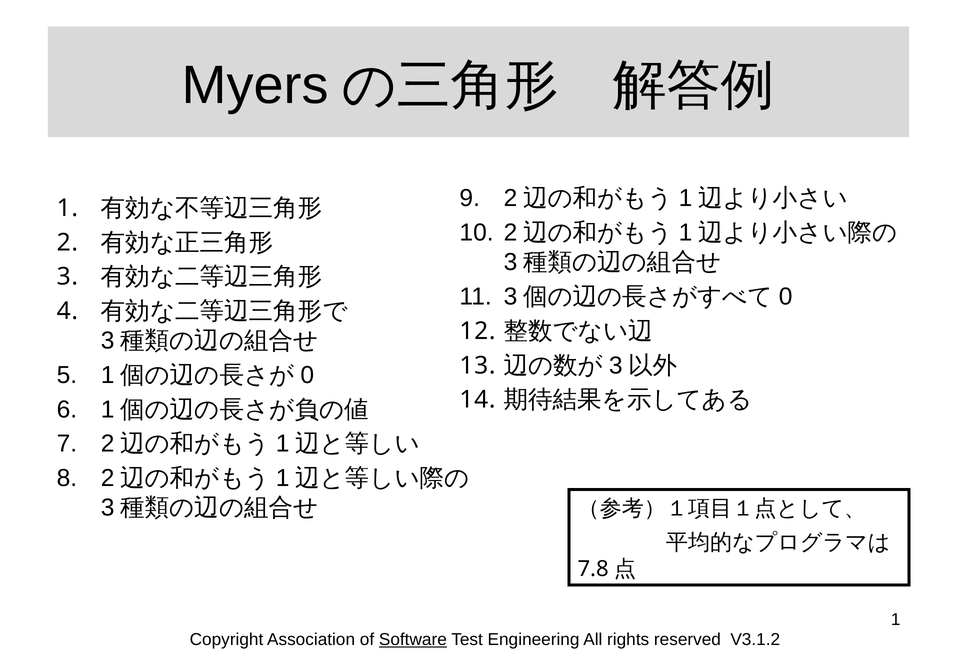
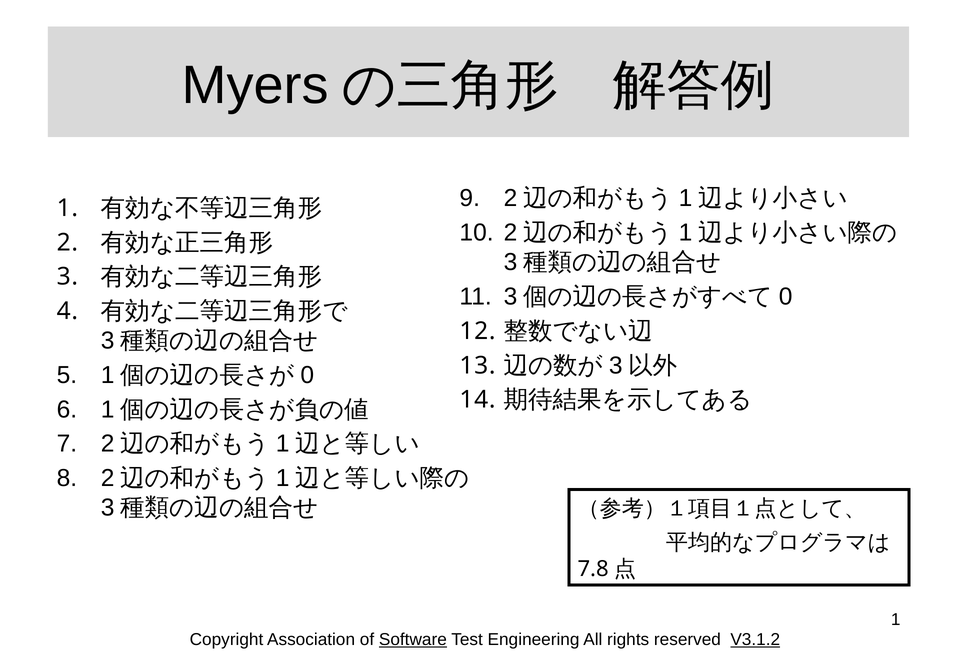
V3.1.2 underline: none -> present (755, 639)
